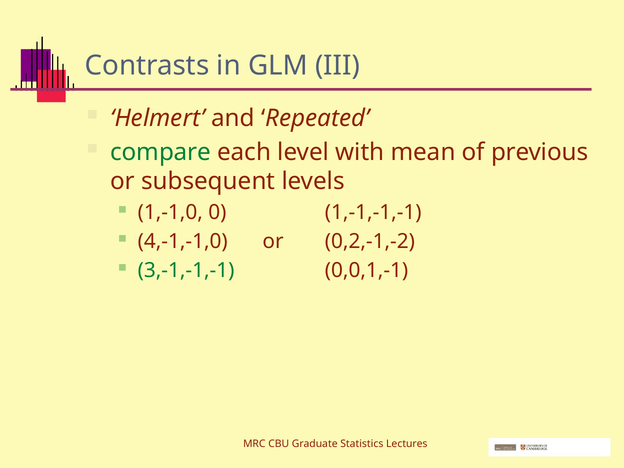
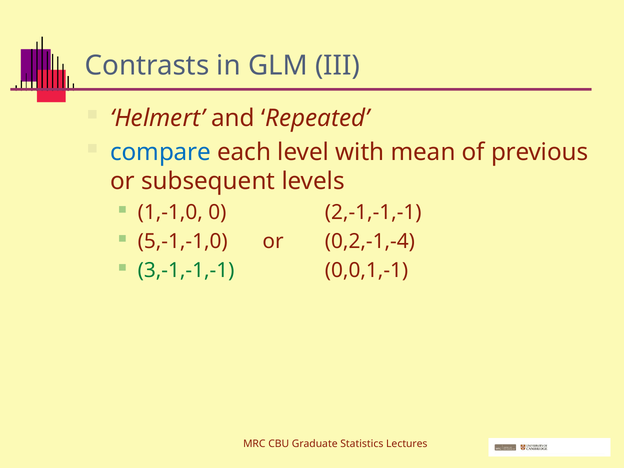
compare colour: green -> blue (161, 152)
1,-1,-1,-1: 1,-1,-1,-1 -> 2,-1,-1,-1 (373, 212)
4,-1,-1,0: 4,-1,-1,0 -> 5,-1,-1,0 (183, 241)
0,2,-1,-2: 0,2,-1,-2 -> 0,2,-1,-4 (370, 241)
